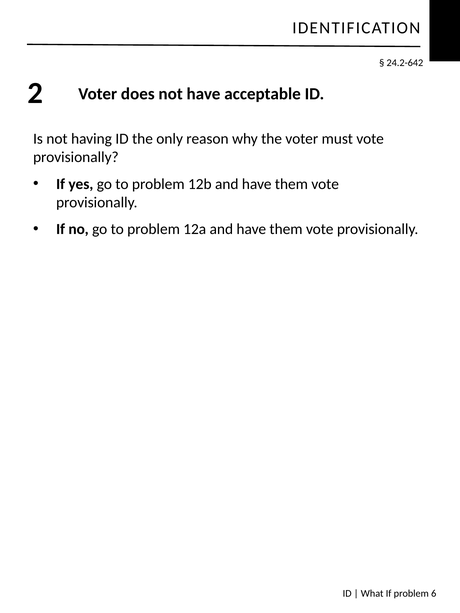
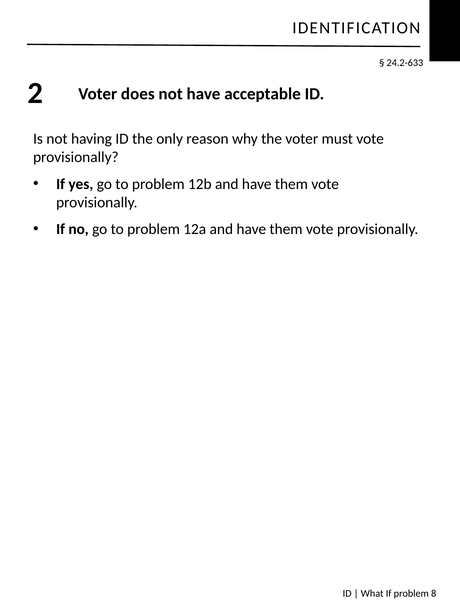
24.2-642: 24.2-642 -> 24.2-633 (405, 63)
6: 6 -> 8 (434, 594)
